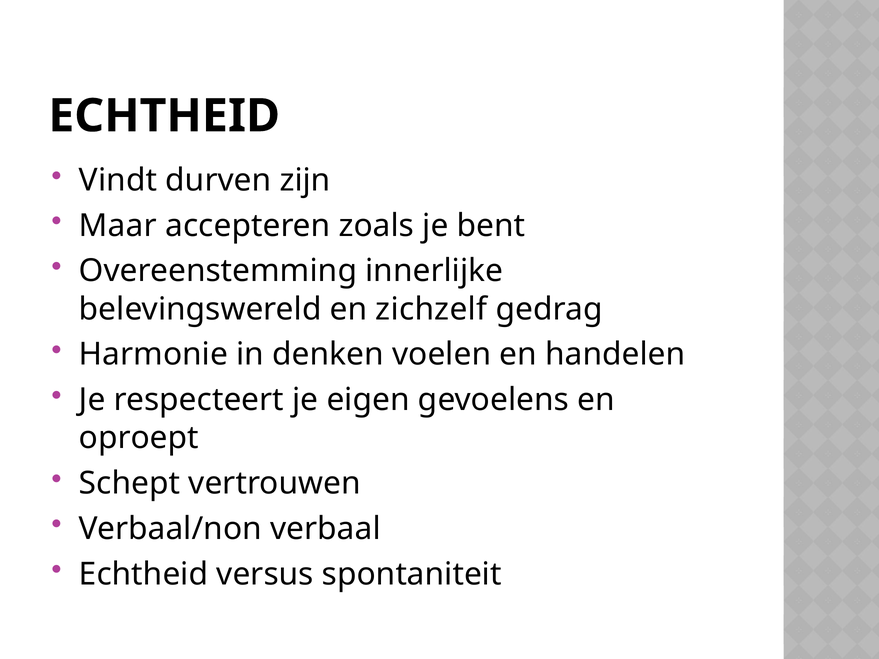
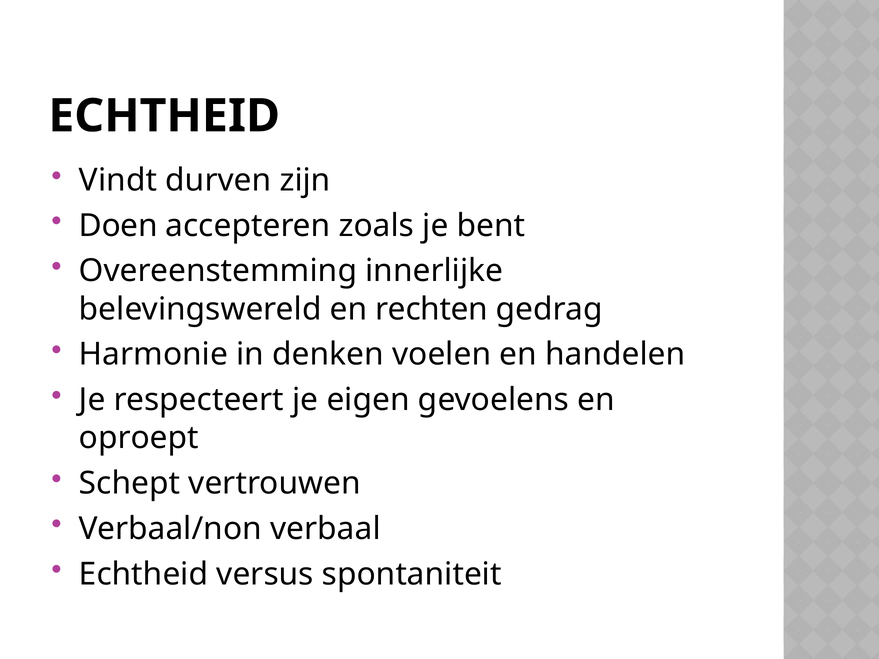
Maar: Maar -> Doen (118, 226)
zichzelf: zichzelf -> rechten (432, 309)
